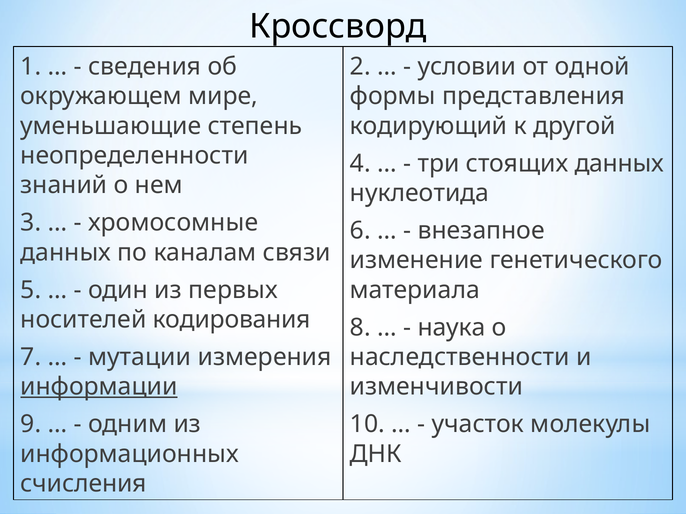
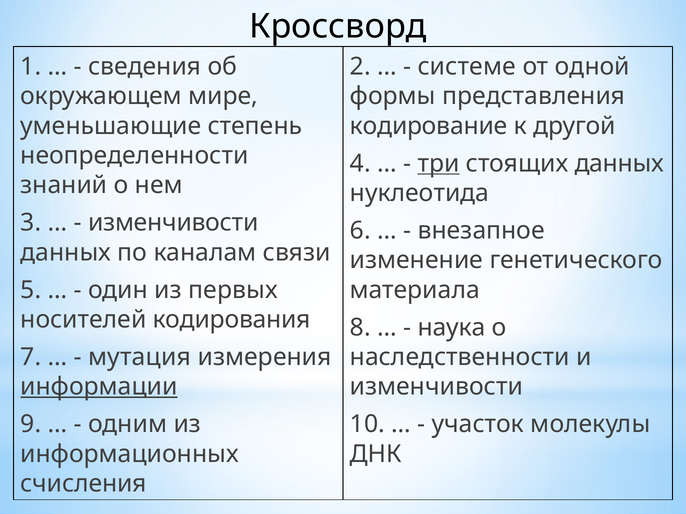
условии: условии -> системе (467, 67)
кодирующий: кодирующий -> кодирование (429, 126)
три underline: none -> present (438, 164)
хромосомные: хромосомные -> изменчивости (173, 223)
мутации: мутации -> мутация (140, 357)
